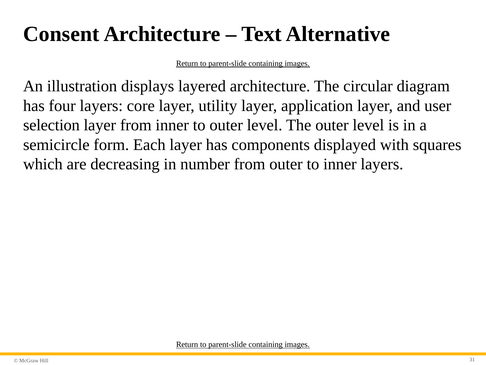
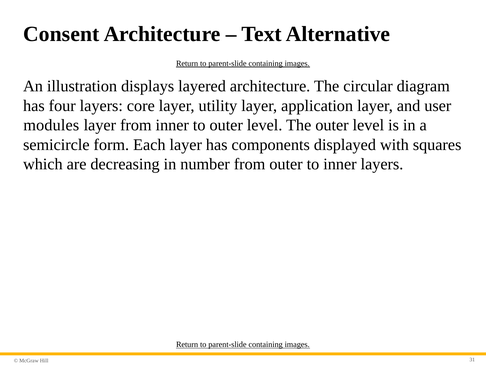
selection: selection -> modules (51, 125)
